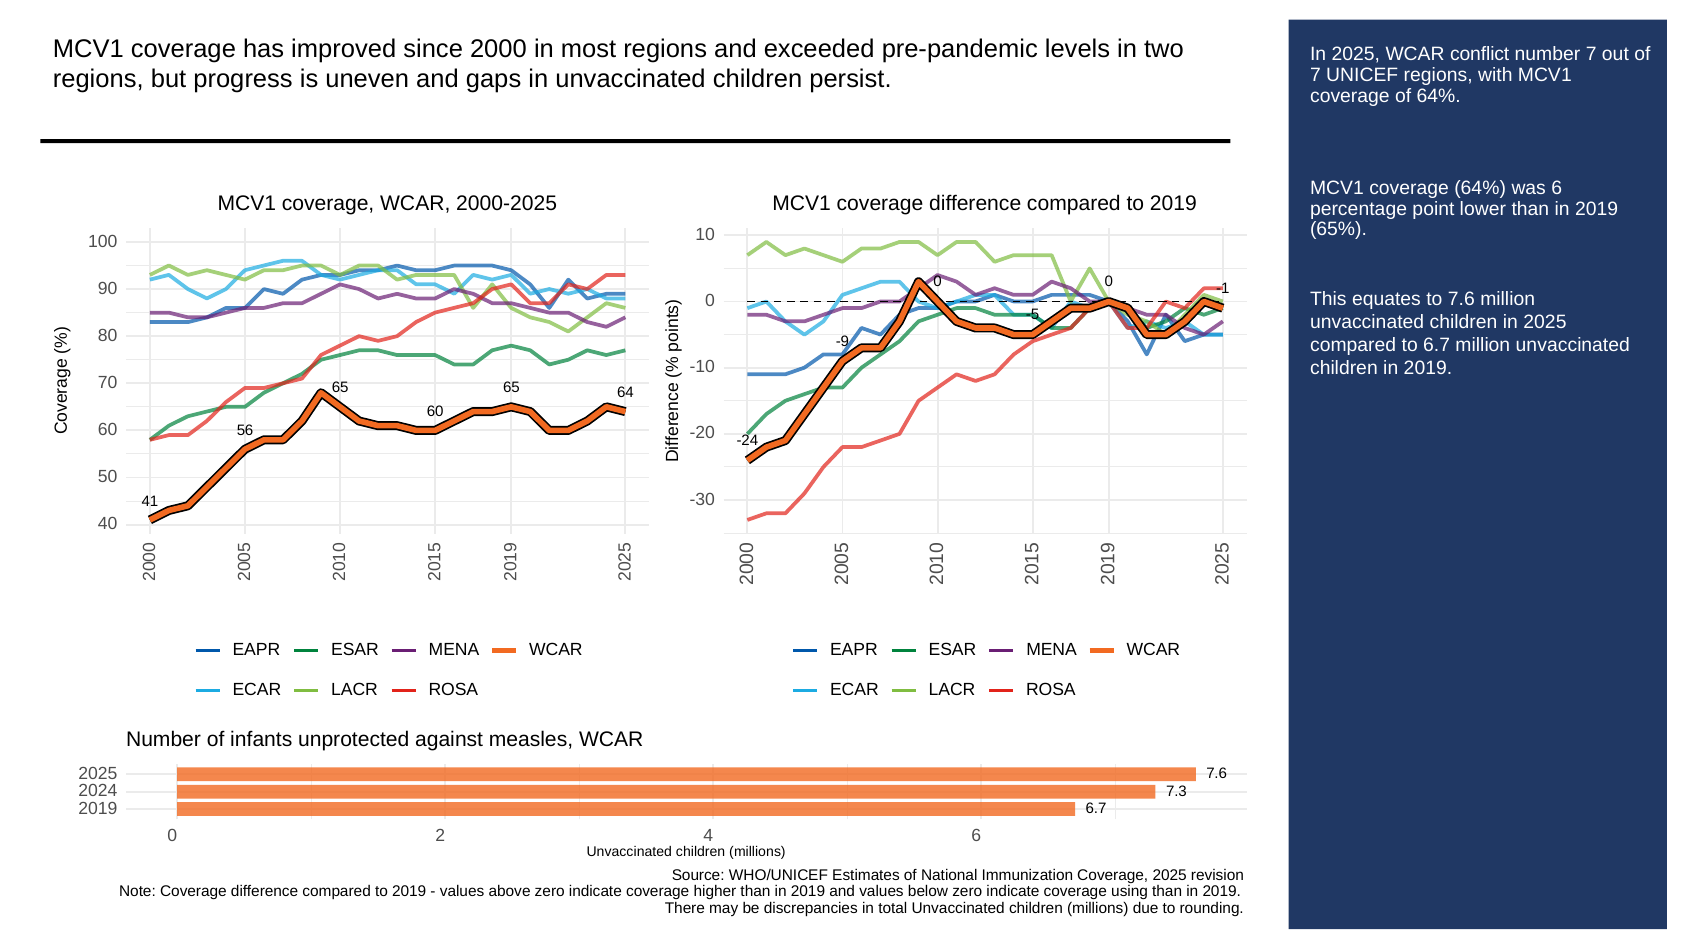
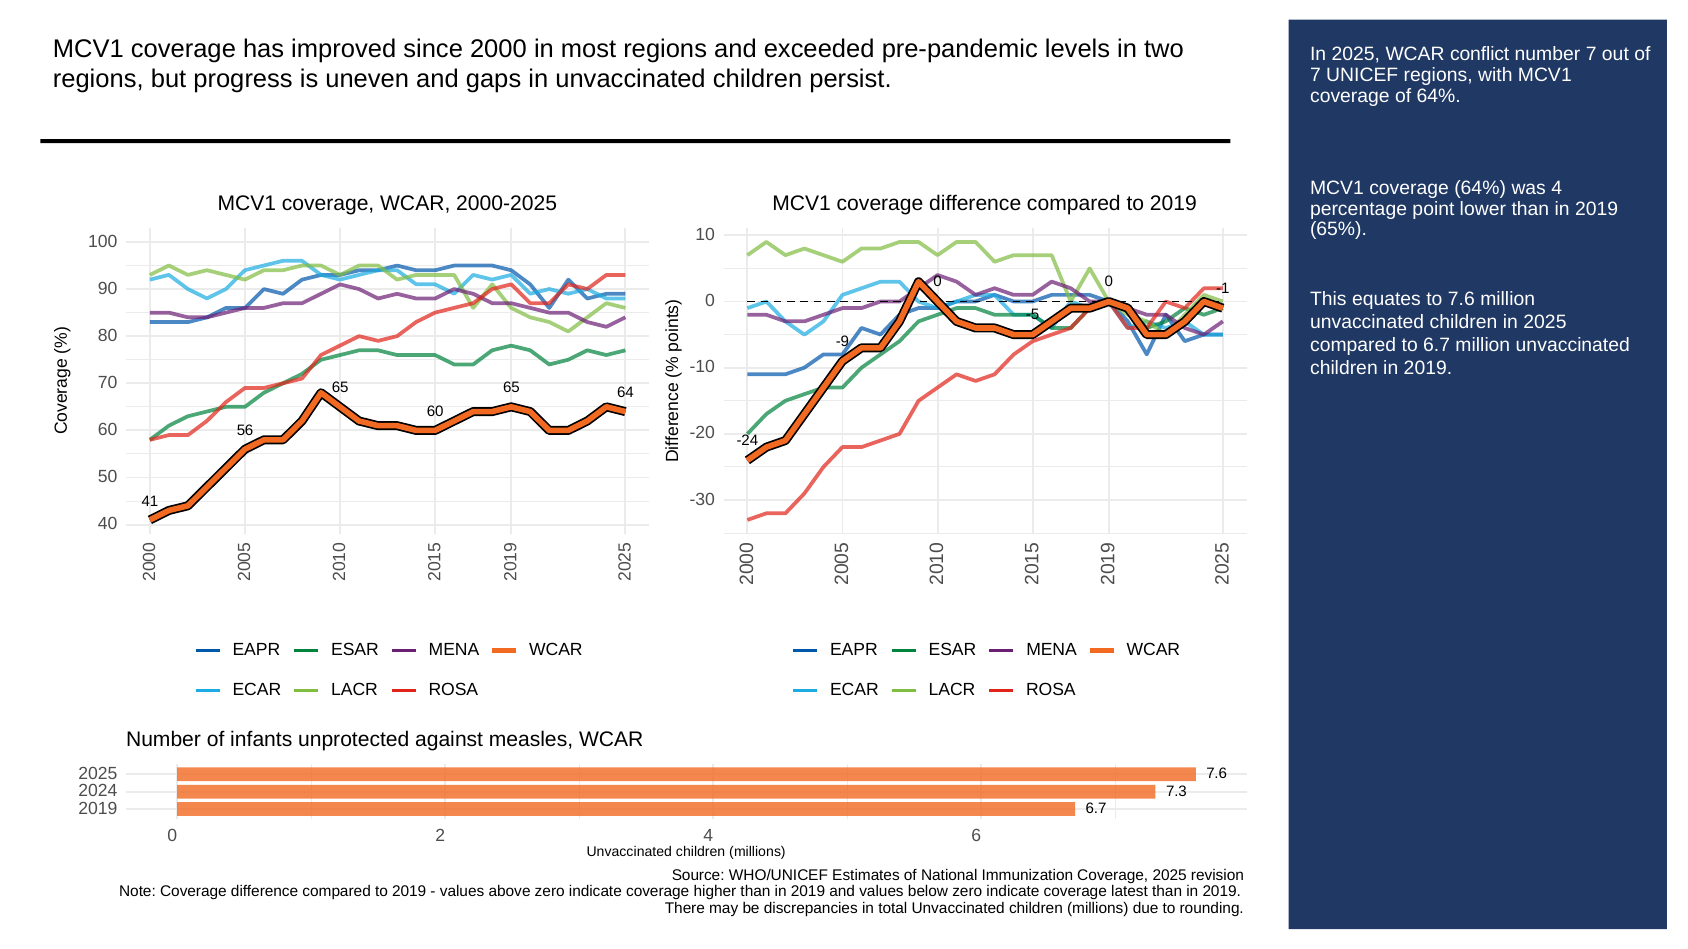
was 6: 6 -> 4 (1557, 188)
using: using -> latest (1130, 892)
